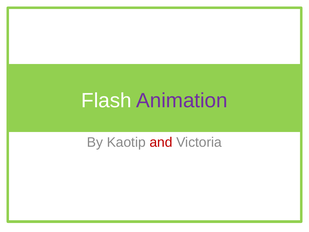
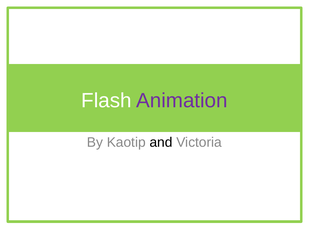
and colour: red -> black (161, 142)
